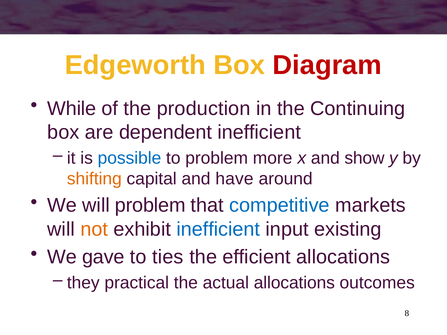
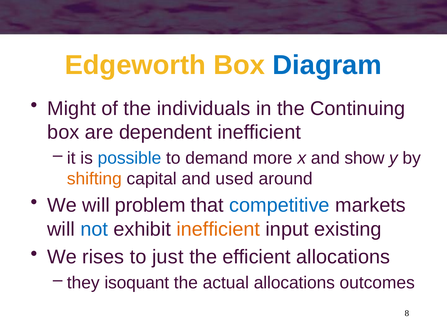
Diagram colour: red -> blue (327, 65)
While: While -> Might (72, 109)
production: production -> individuals (204, 109)
to problem: problem -> demand (217, 158)
have: have -> used (234, 179)
not colour: orange -> blue (94, 229)
inefficient colour: blue -> orange (218, 229)
gave: gave -> rises (103, 257)
ties: ties -> just (168, 257)
practical: practical -> isoquant (137, 283)
